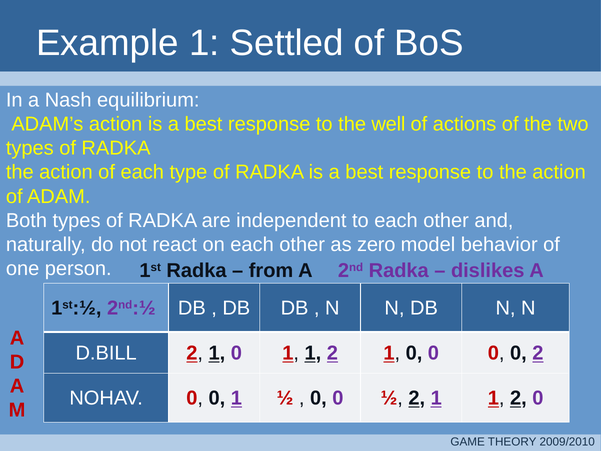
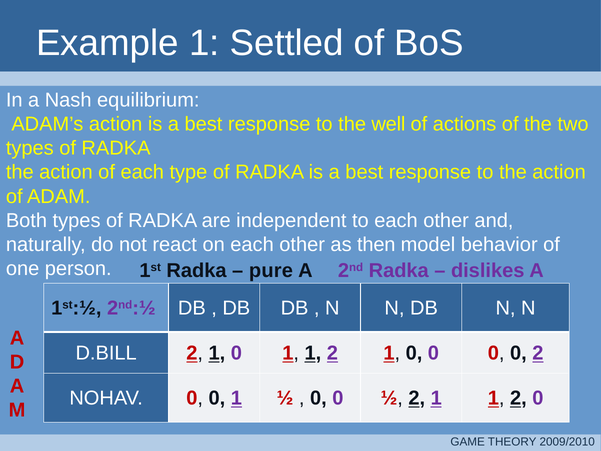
zero: zero -> then (376, 244)
from: from -> pure (271, 271)
